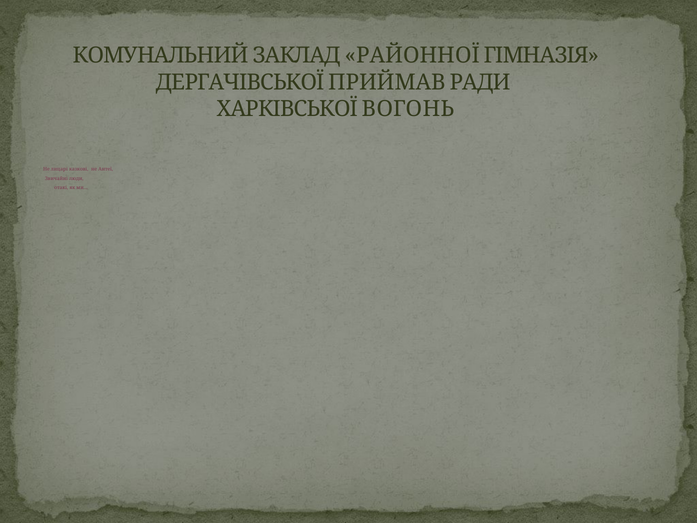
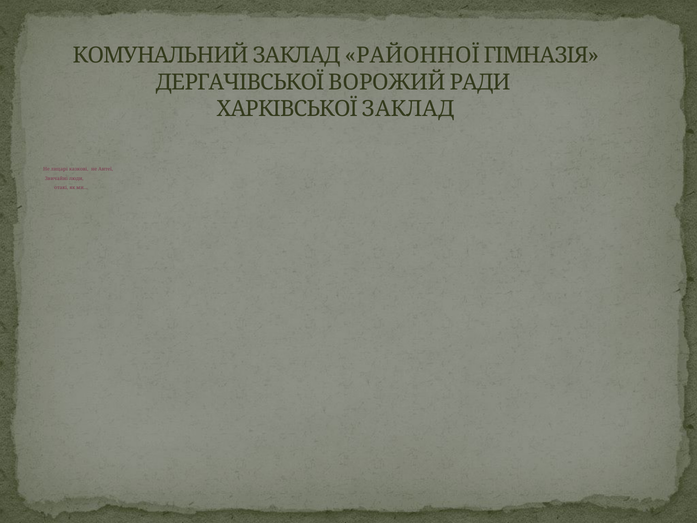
ПРИЙМАВ: ПРИЙМАВ -> ВОРОЖИЙ (387, 82)
ХАРКІВСЬКОЇ ВОГОНЬ: ВОГОНЬ -> ЗАКЛАД (408, 109)
